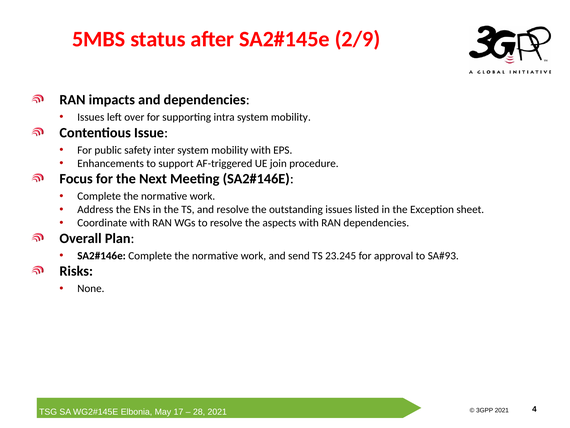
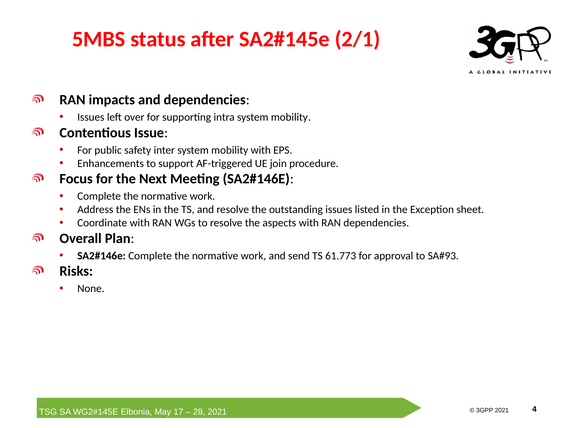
2/9: 2/9 -> 2/1 (358, 39)
23.245: 23.245 -> 61.773 (341, 256)
